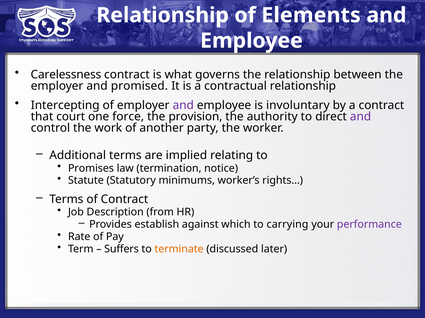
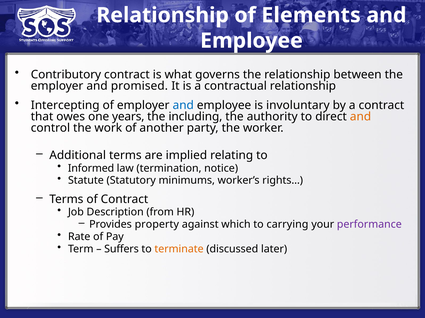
Carelessness: Carelessness -> Contributory (66, 75)
and colour: purple -> blue (183, 106)
court: court -> owes (71, 117)
force: force -> years (128, 117)
provision: provision -> including (195, 117)
and colour: purple -> orange (361, 117)
Promises: Promises -> Informed (91, 169)
establish: establish -> property (157, 225)
